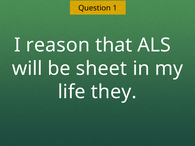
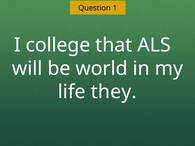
reason: reason -> college (58, 45)
sheet: sheet -> world (102, 69)
